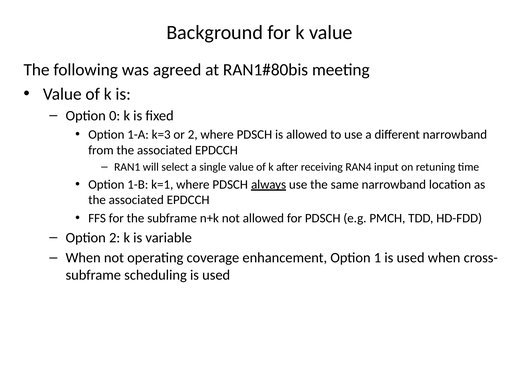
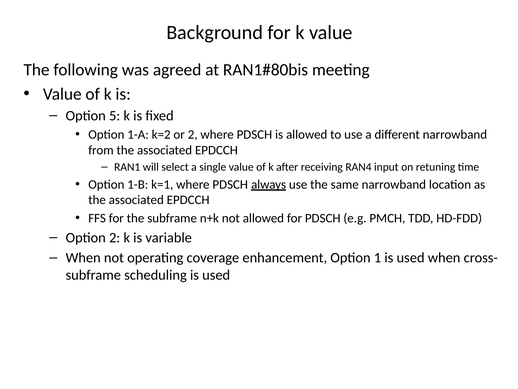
0: 0 -> 5 (115, 116)
k=3: k=3 -> k=2 (161, 134)
